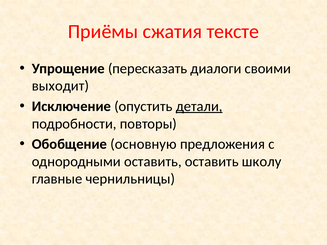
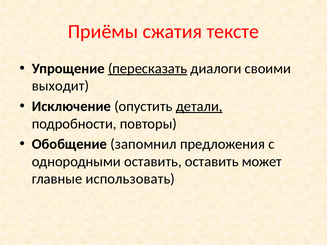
пересказать underline: none -> present (148, 69)
основную: основную -> запомнил (144, 144)
школу: школу -> может (262, 162)
чернильницы: чернильницы -> использовать (130, 179)
